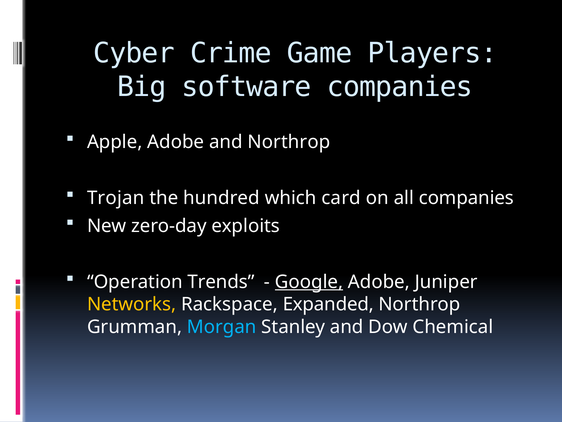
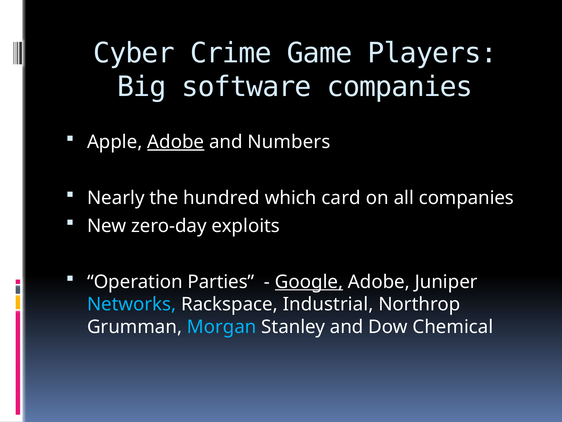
Adobe underline: none -> present (176, 142)
and Northrop: Northrop -> Numbers (289, 142)
Trojan: Trojan -> Nearly (116, 198)
Trends: Trends -> Parties (221, 281)
Networks colour: yellow -> light blue (132, 304)
Expanded: Expanded -> Industrial (328, 304)
